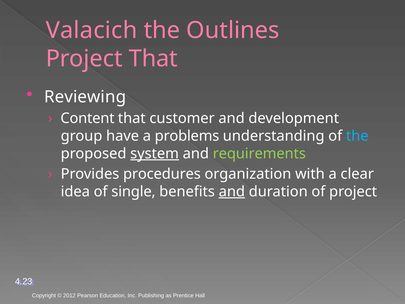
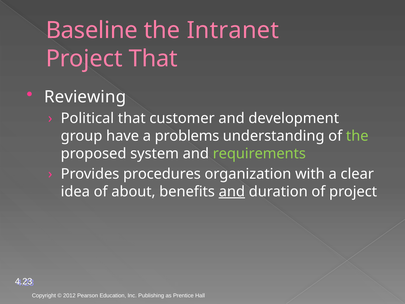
Valacich: Valacich -> Baseline (92, 30)
Outlines: Outlines -> Intranet (233, 30)
Content: Content -> Political (87, 118)
the colour: light blue -> light green (357, 136)
system underline: present -> none (155, 153)
single: single -> about (133, 191)
